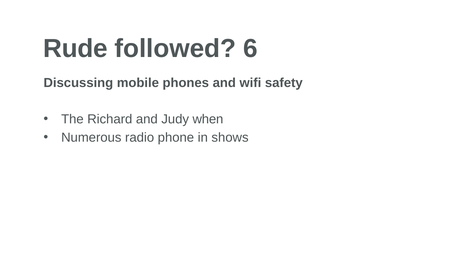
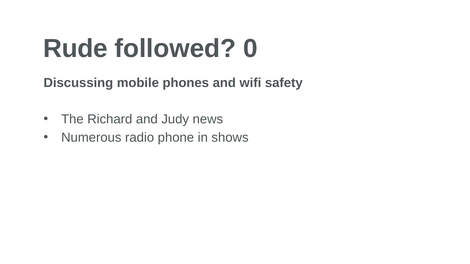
6: 6 -> 0 (251, 49)
when: when -> news (208, 119)
